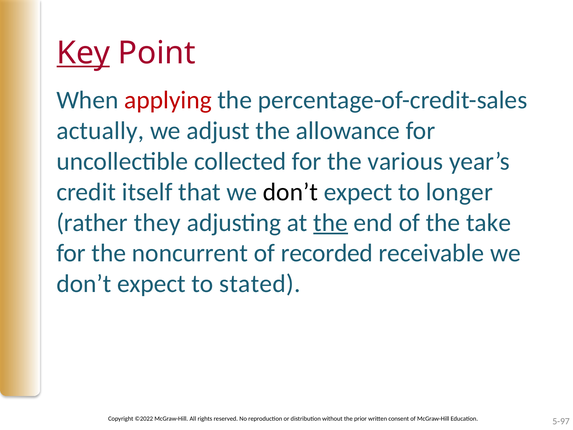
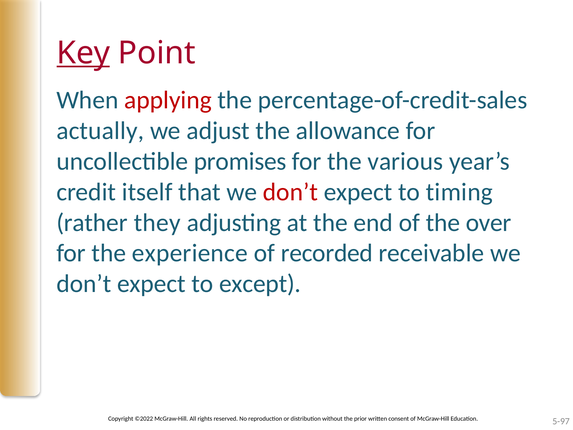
collected: collected -> promises (240, 161)
don’t colour: black -> red (290, 192)
longer: longer -> timing (459, 192)
the underline: present -> none (331, 222)
take: take -> over (489, 222)
noncurrent: noncurrent -> experience (190, 253)
stated: stated -> except (260, 284)
